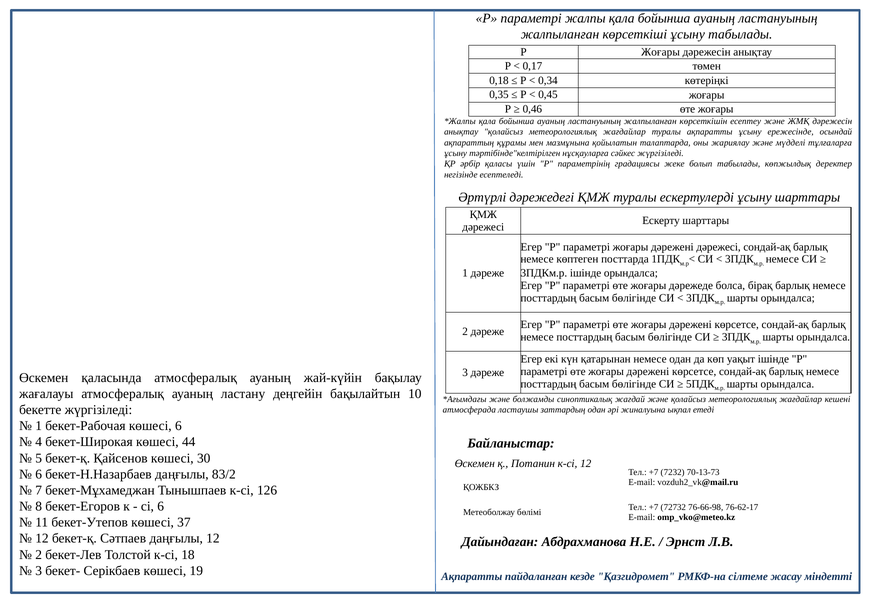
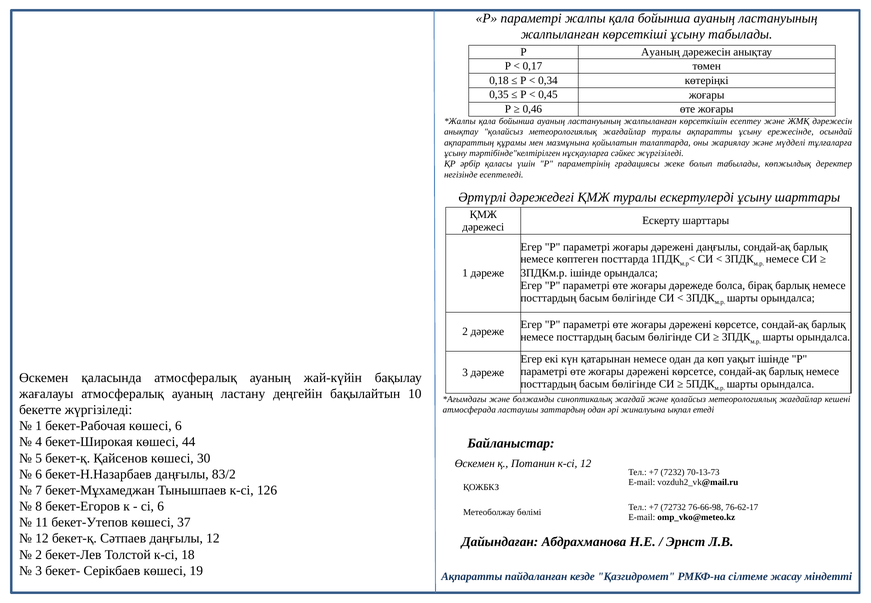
Р Жоғары: Жоғары -> Ауаның (661, 52)
дәрежені дәрежесі: дәрежесі -> даңғылы (719, 247)
